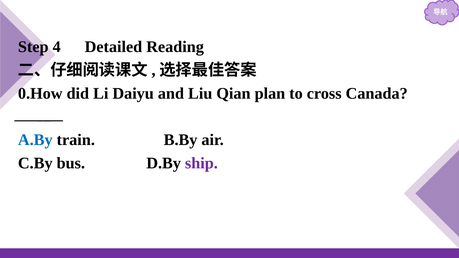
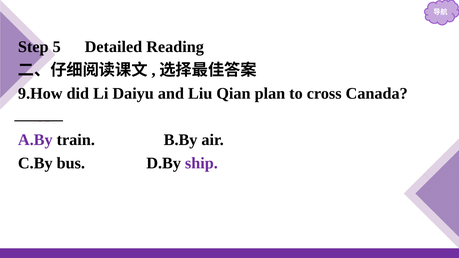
4: 4 -> 5 (57, 47)
0.How: 0.How -> 9.How (40, 93)
A.By colour: blue -> purple (35, 140)
